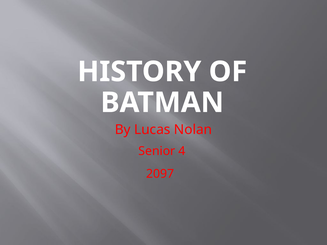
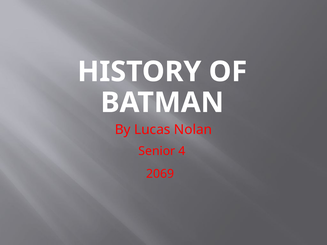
2097: 2097 -> 2069 (160, 174)
